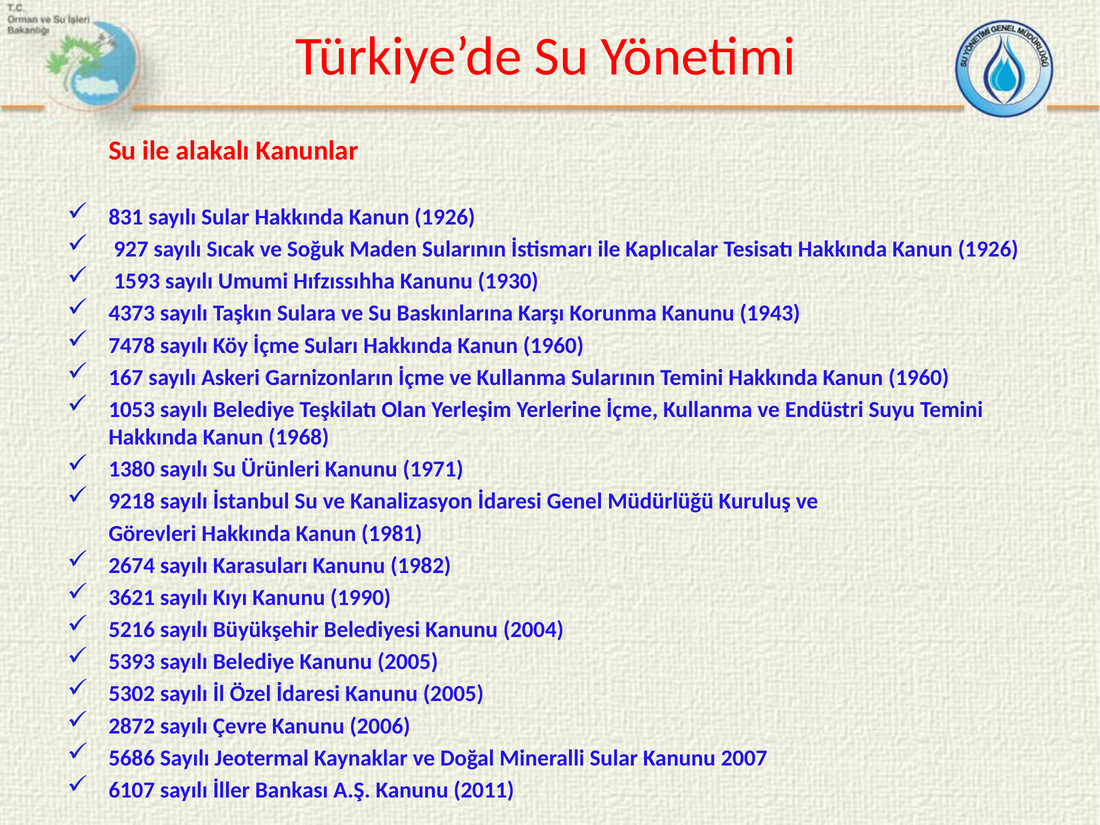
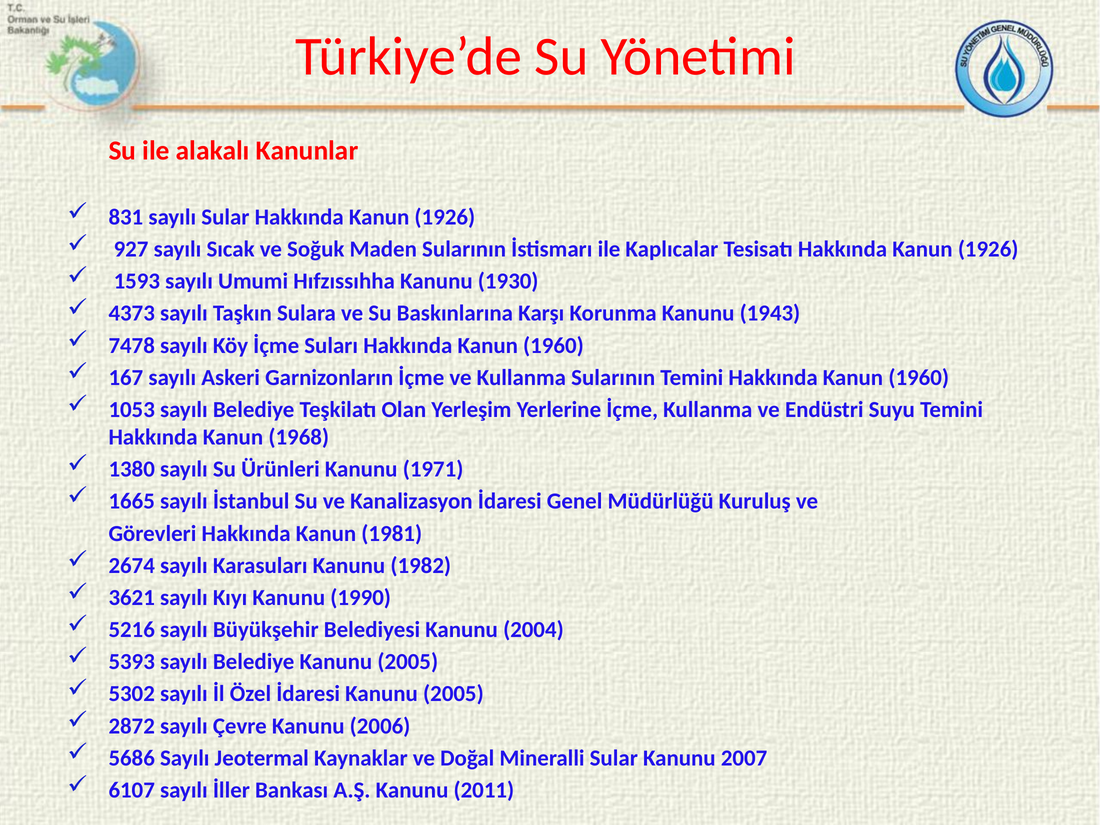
9218: 9218 -> 1665 (132, 501)
